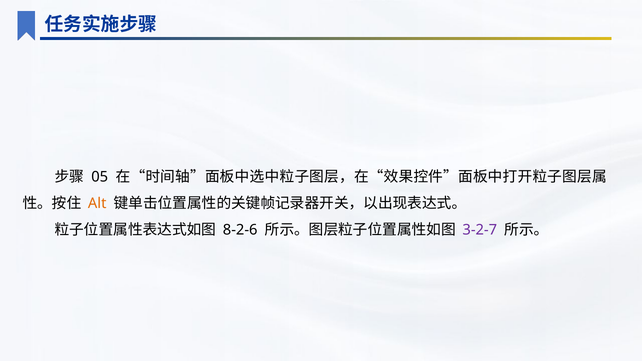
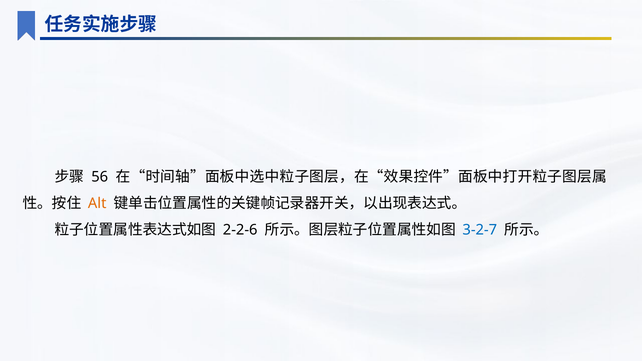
05: 05 -> 56 (100, 177)
8-2-6: 8-2-6 -> 2-2-6 (240, 230)
3-2-7 colour: purple -> blue (480, 230)
